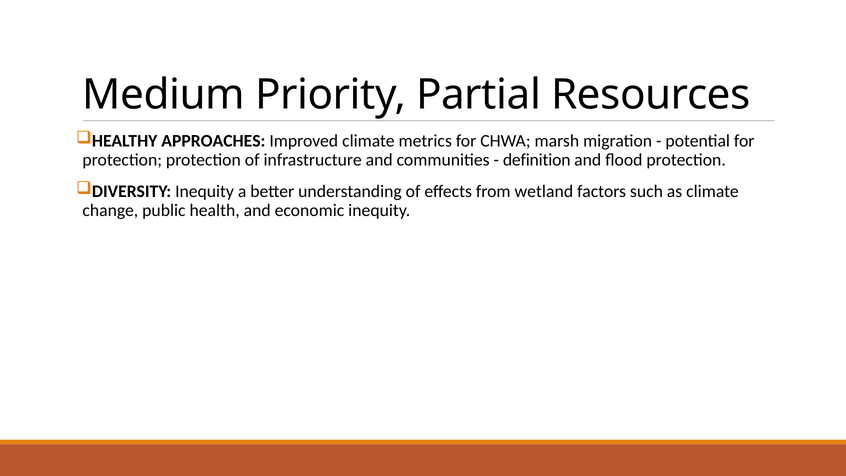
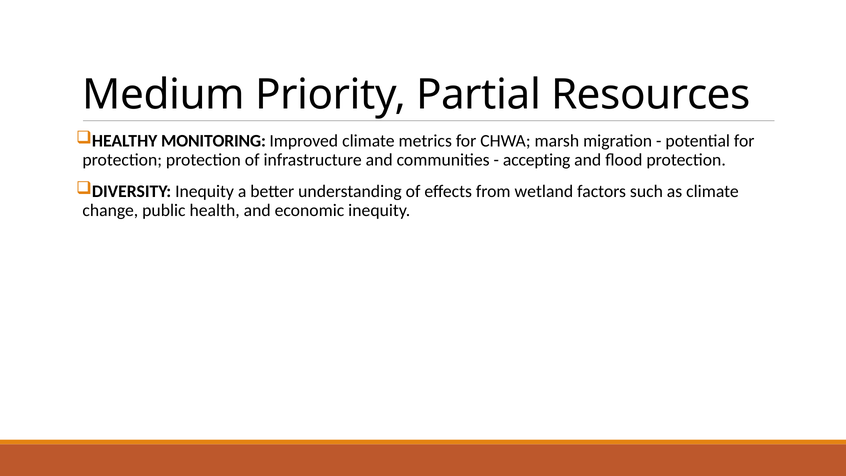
APPROACHES: APPROACHES -> MONITORING (213, 141)
definition: definition -> accepting (537, 160)
